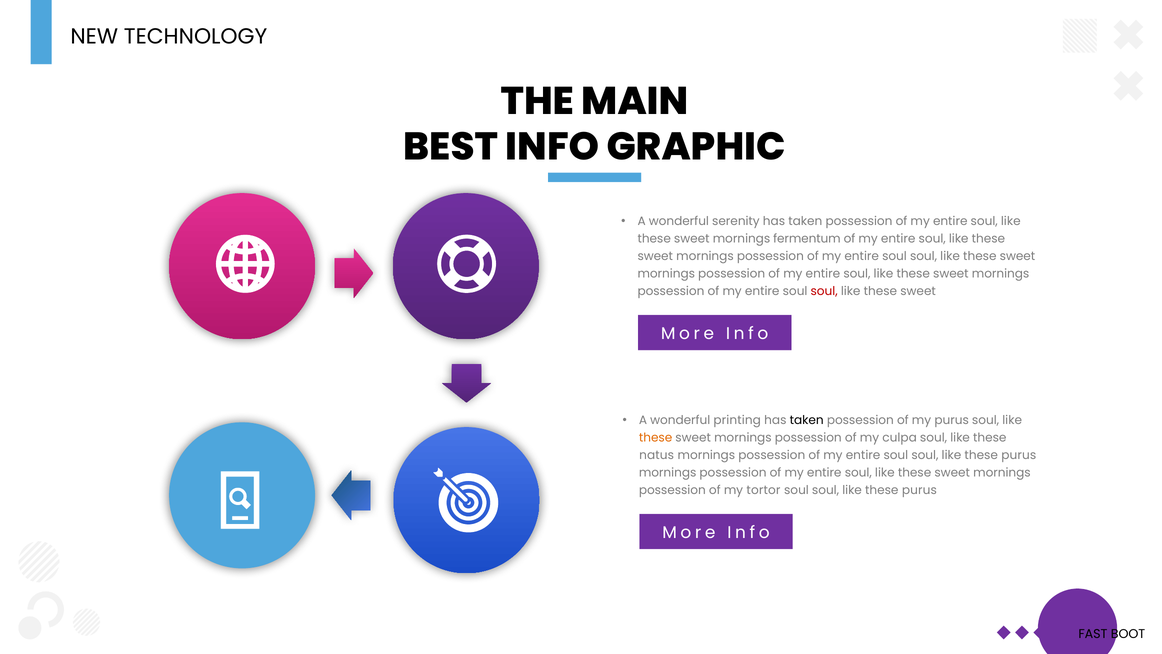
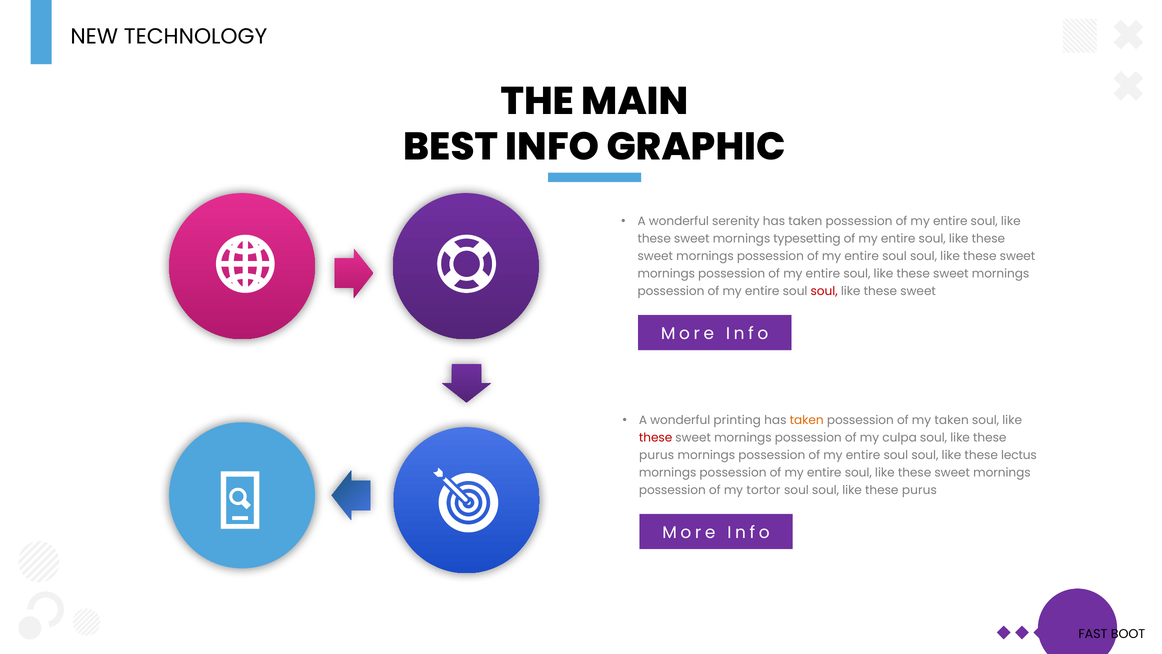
fermentum: fermentum -> typesetting (807, 239)
taken colour: black -> orange (807, 420)
my purus: purus -> taken (952, 420)
these colour: orange -> red (656, 438)
natus: natus -> purus (657, 455)
purus: purus -> lectus (1019, 455)
